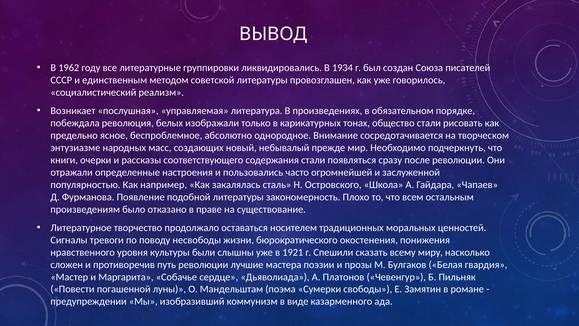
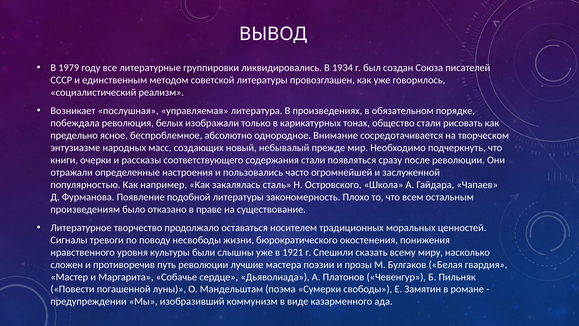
1962: 1962 -> 1979 (69, 68)
